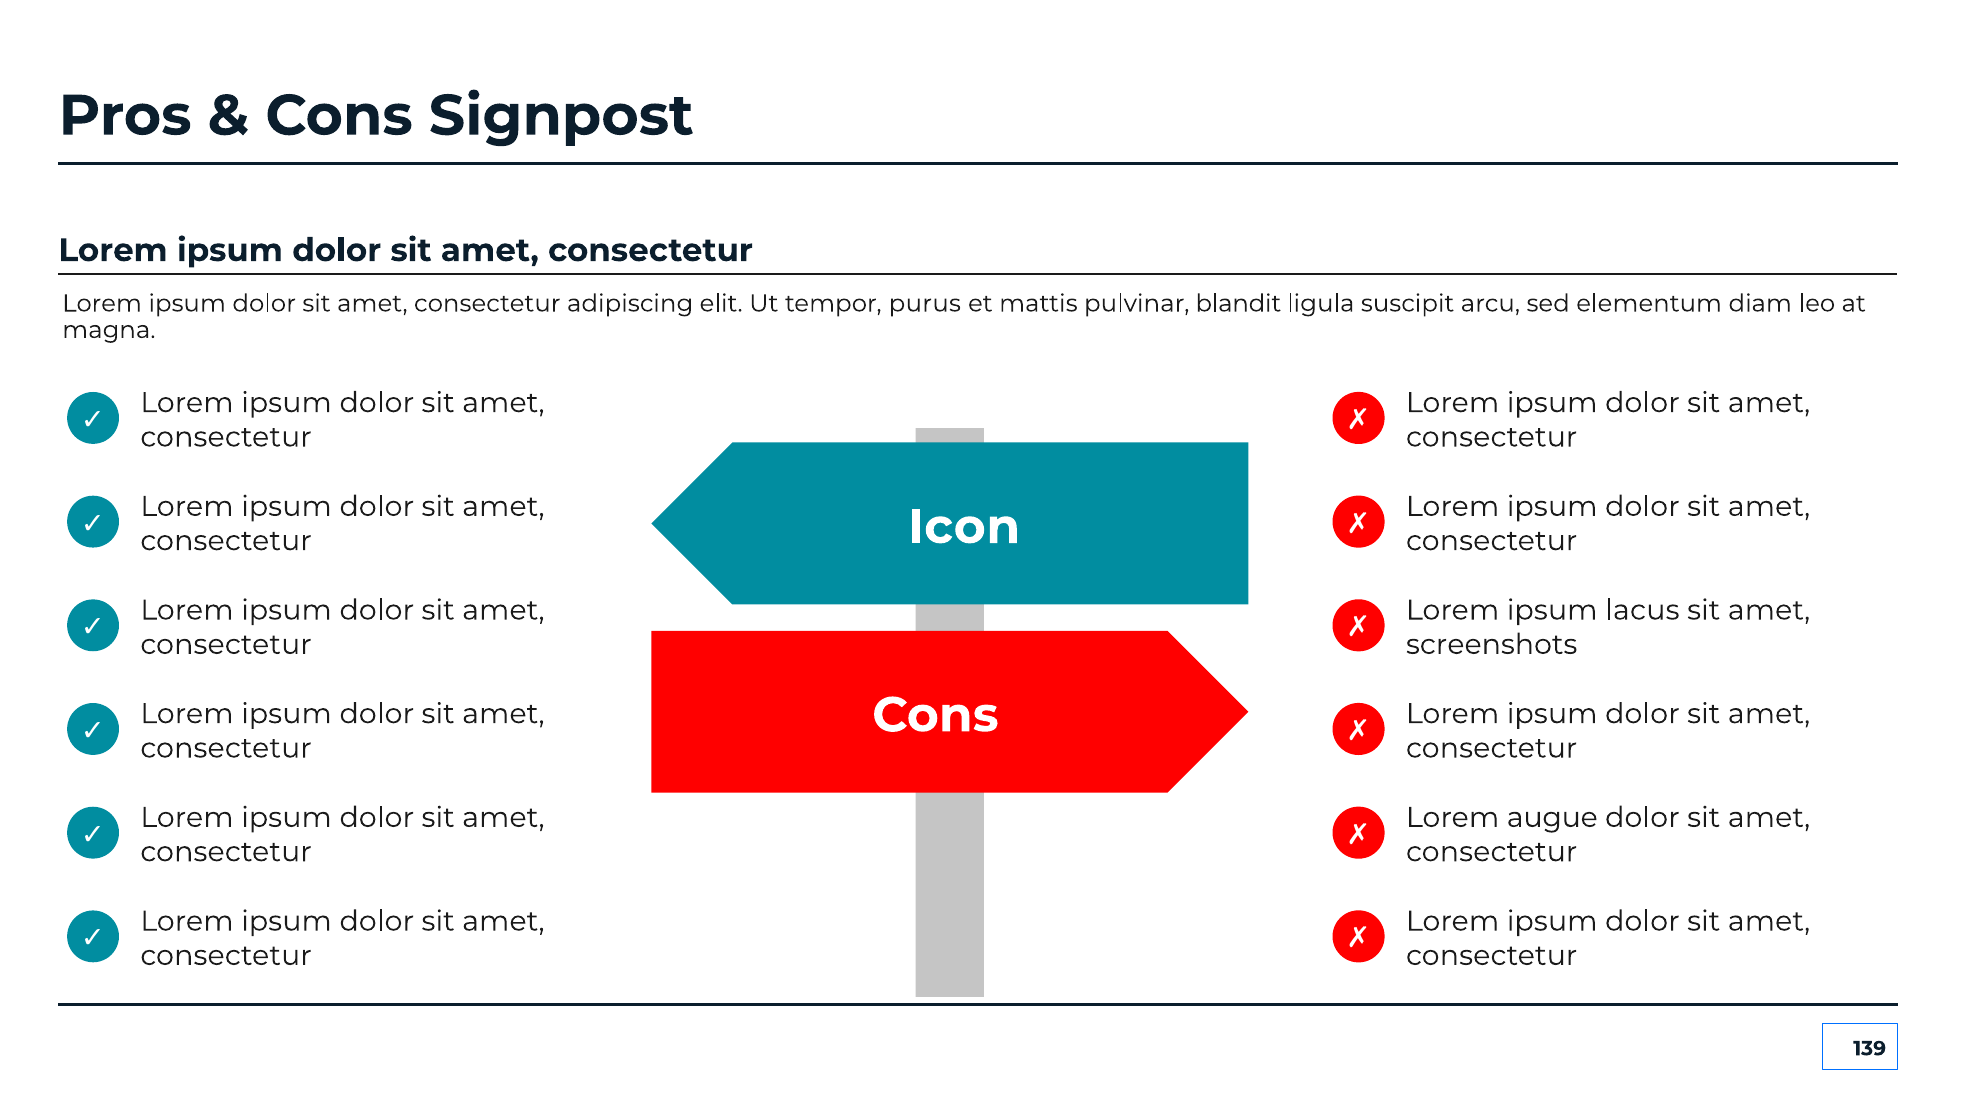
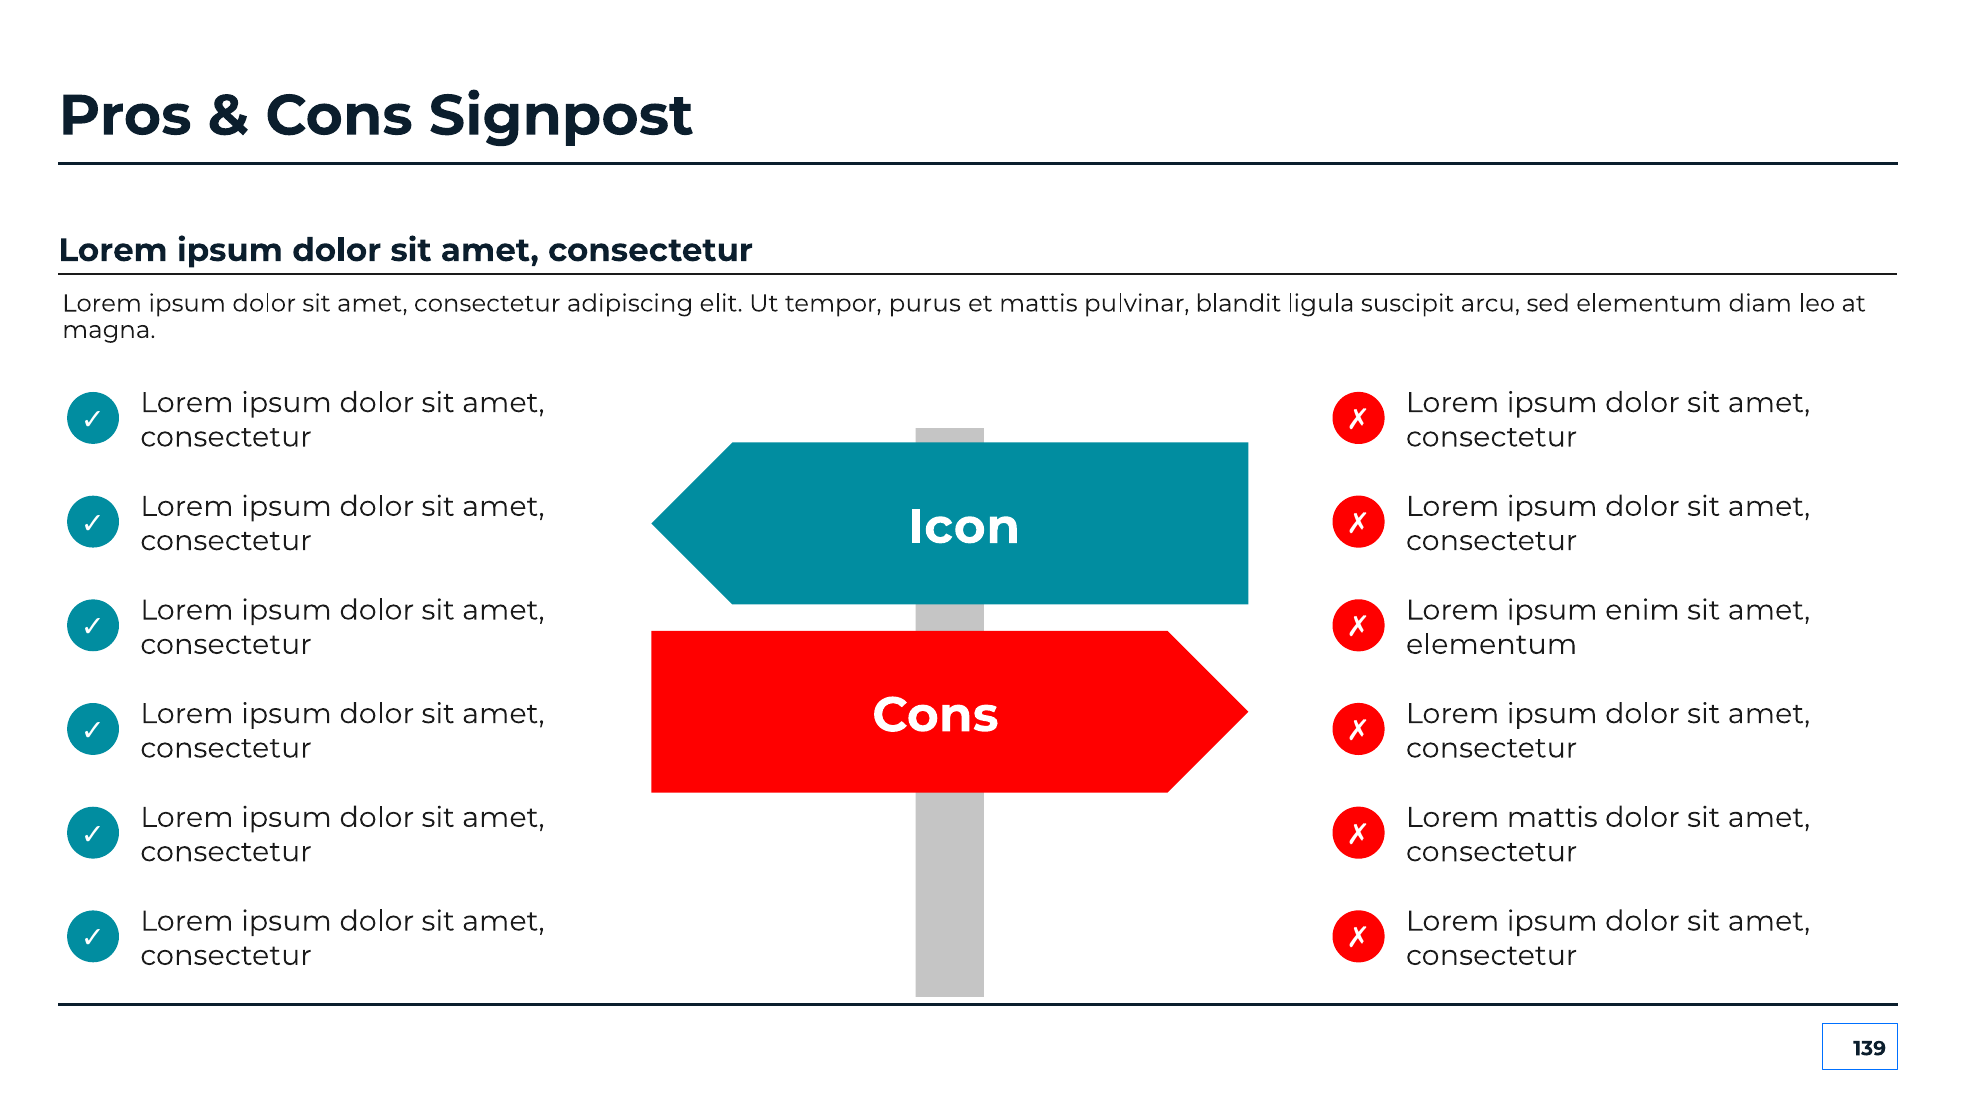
lacus: lacus -> enim (1642, 610)
screenshots: screenshots -> elementum (1492, 645)
Lorem augue: augue -> mattis (1552, 818)
